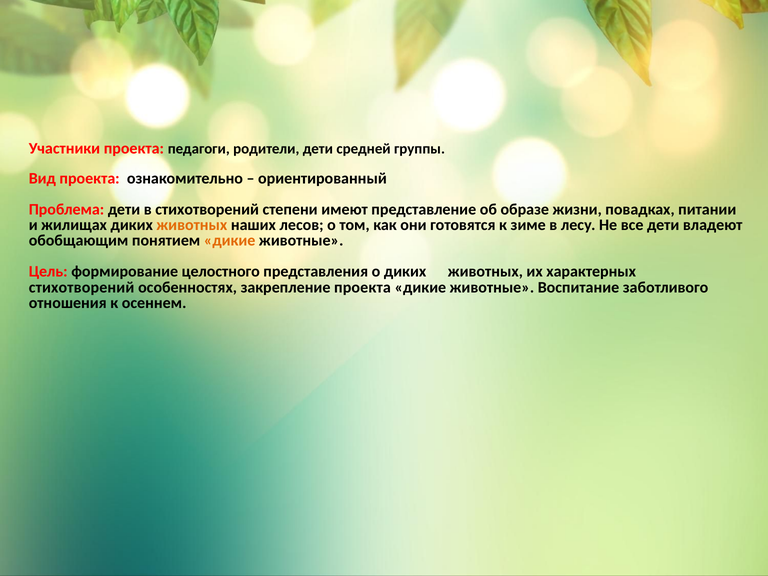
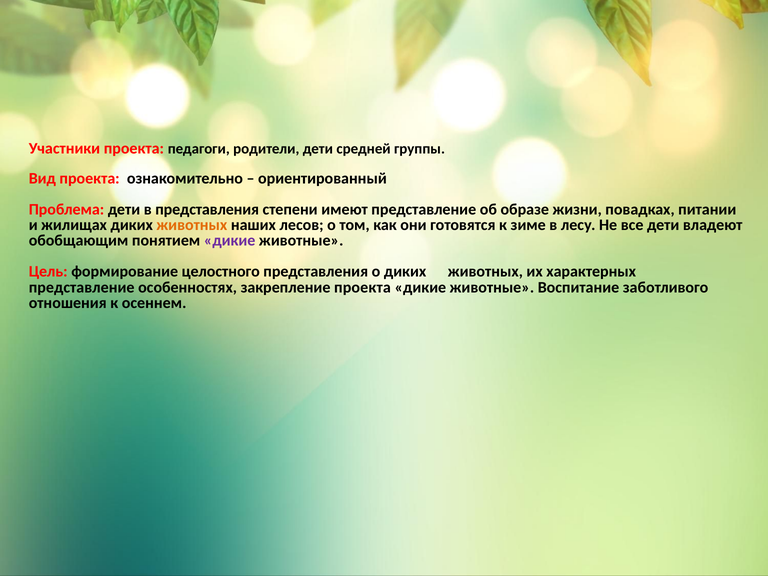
в стихотворений: стихотворений -> представления (207, 210)
дикие colour: orange -> purple (230, 241)
стихотворений: стихотворений -> представление (82, 287)
